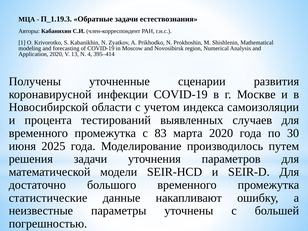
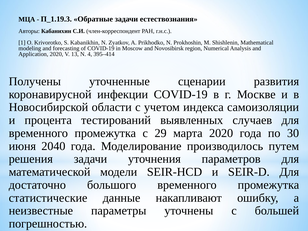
83: 83 -> 29 (161, 133)
2025: 2025 -> 2040 (53, 146)
